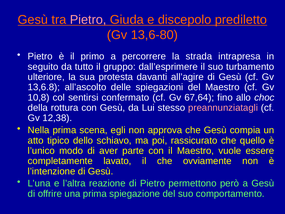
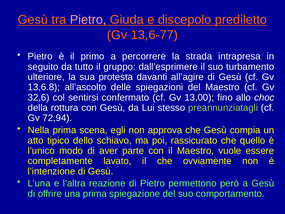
13,6-80: 13,6-80 -> 13,6-77 (154, 35)
10,8: 10,8 -> 32,6 (39, 97)
67,64: 67,64 -> 13,00 (199, 97)
preannunziatagli colour: pink -> light green (223, 108)
12,38: 12,38 -> 72,94 (57, 118)
